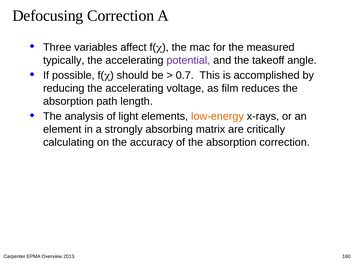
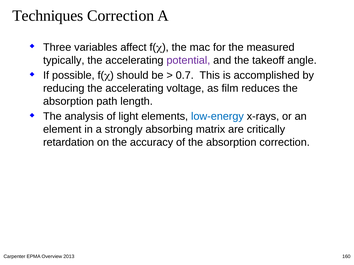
Defocusing: Defocusing -> Techniques (48, 16)
low-energy colour: orange -> blue (217, 117)
calculating: calculating -> retardation (69, 143)
